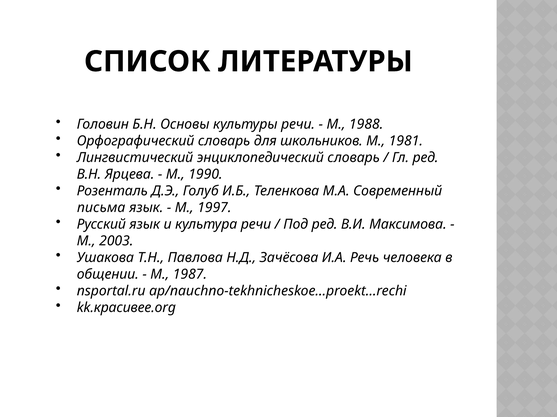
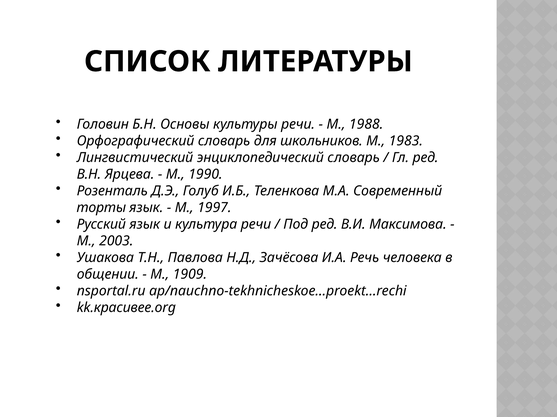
1981: 1981 -> 1983 (406, 141)
письма: письма -> торты (101, 208)
1987: 1987 -> 1909 (190, 275)
